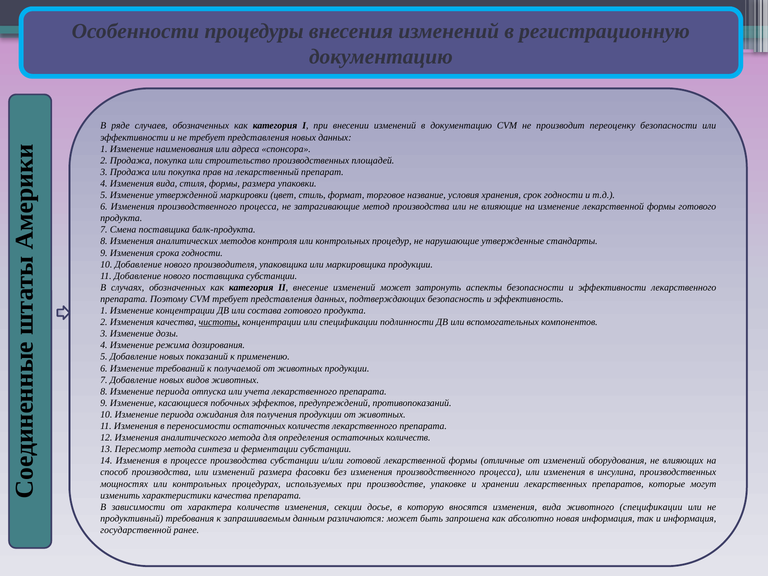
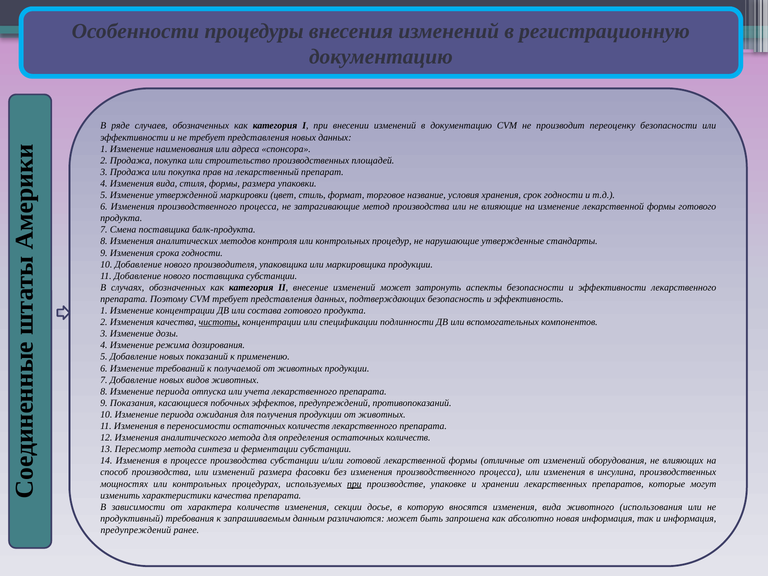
9 Изменение: Изменение -> Показания (133, 403)
при underline: none -> present (354, 484)
животного спецификации: спецификации -> использования (651, 507)
государственной: государственной -> предупреждений (136, 530)
